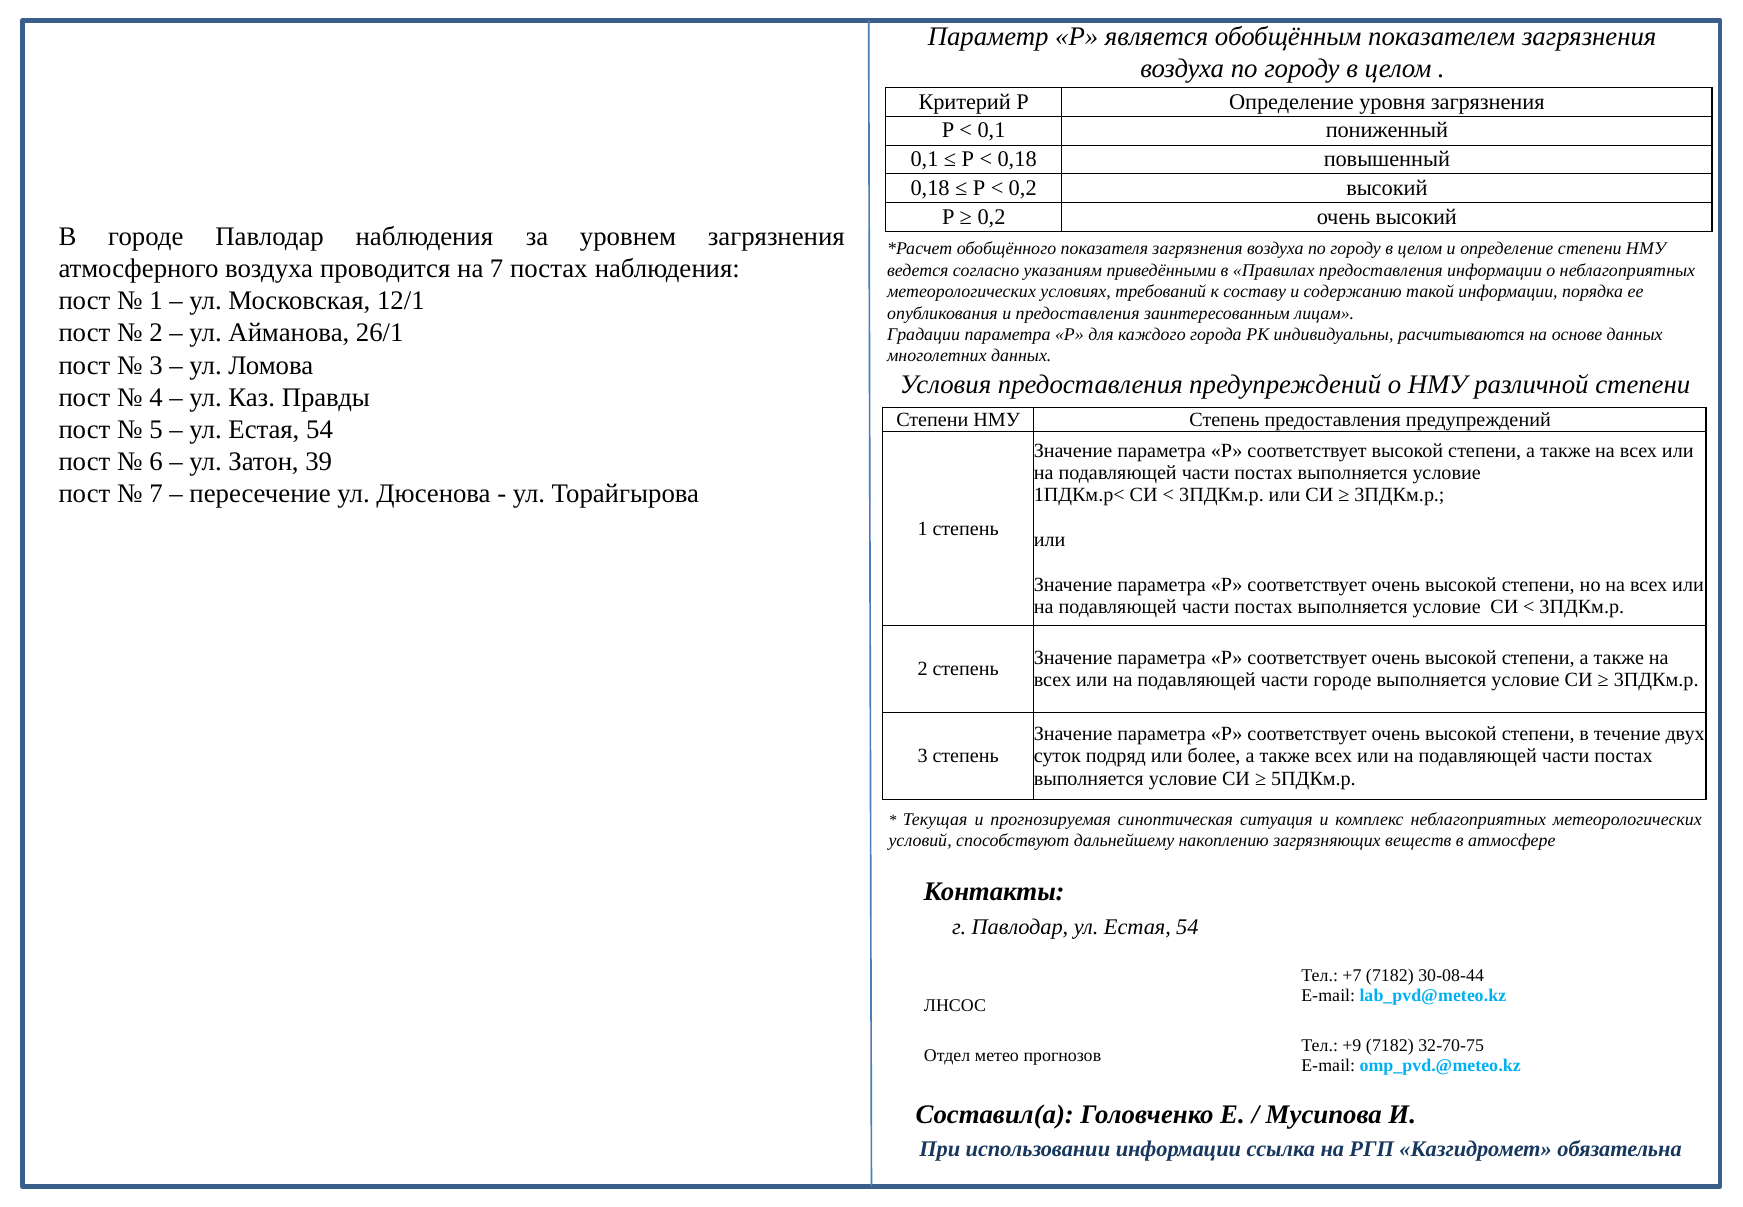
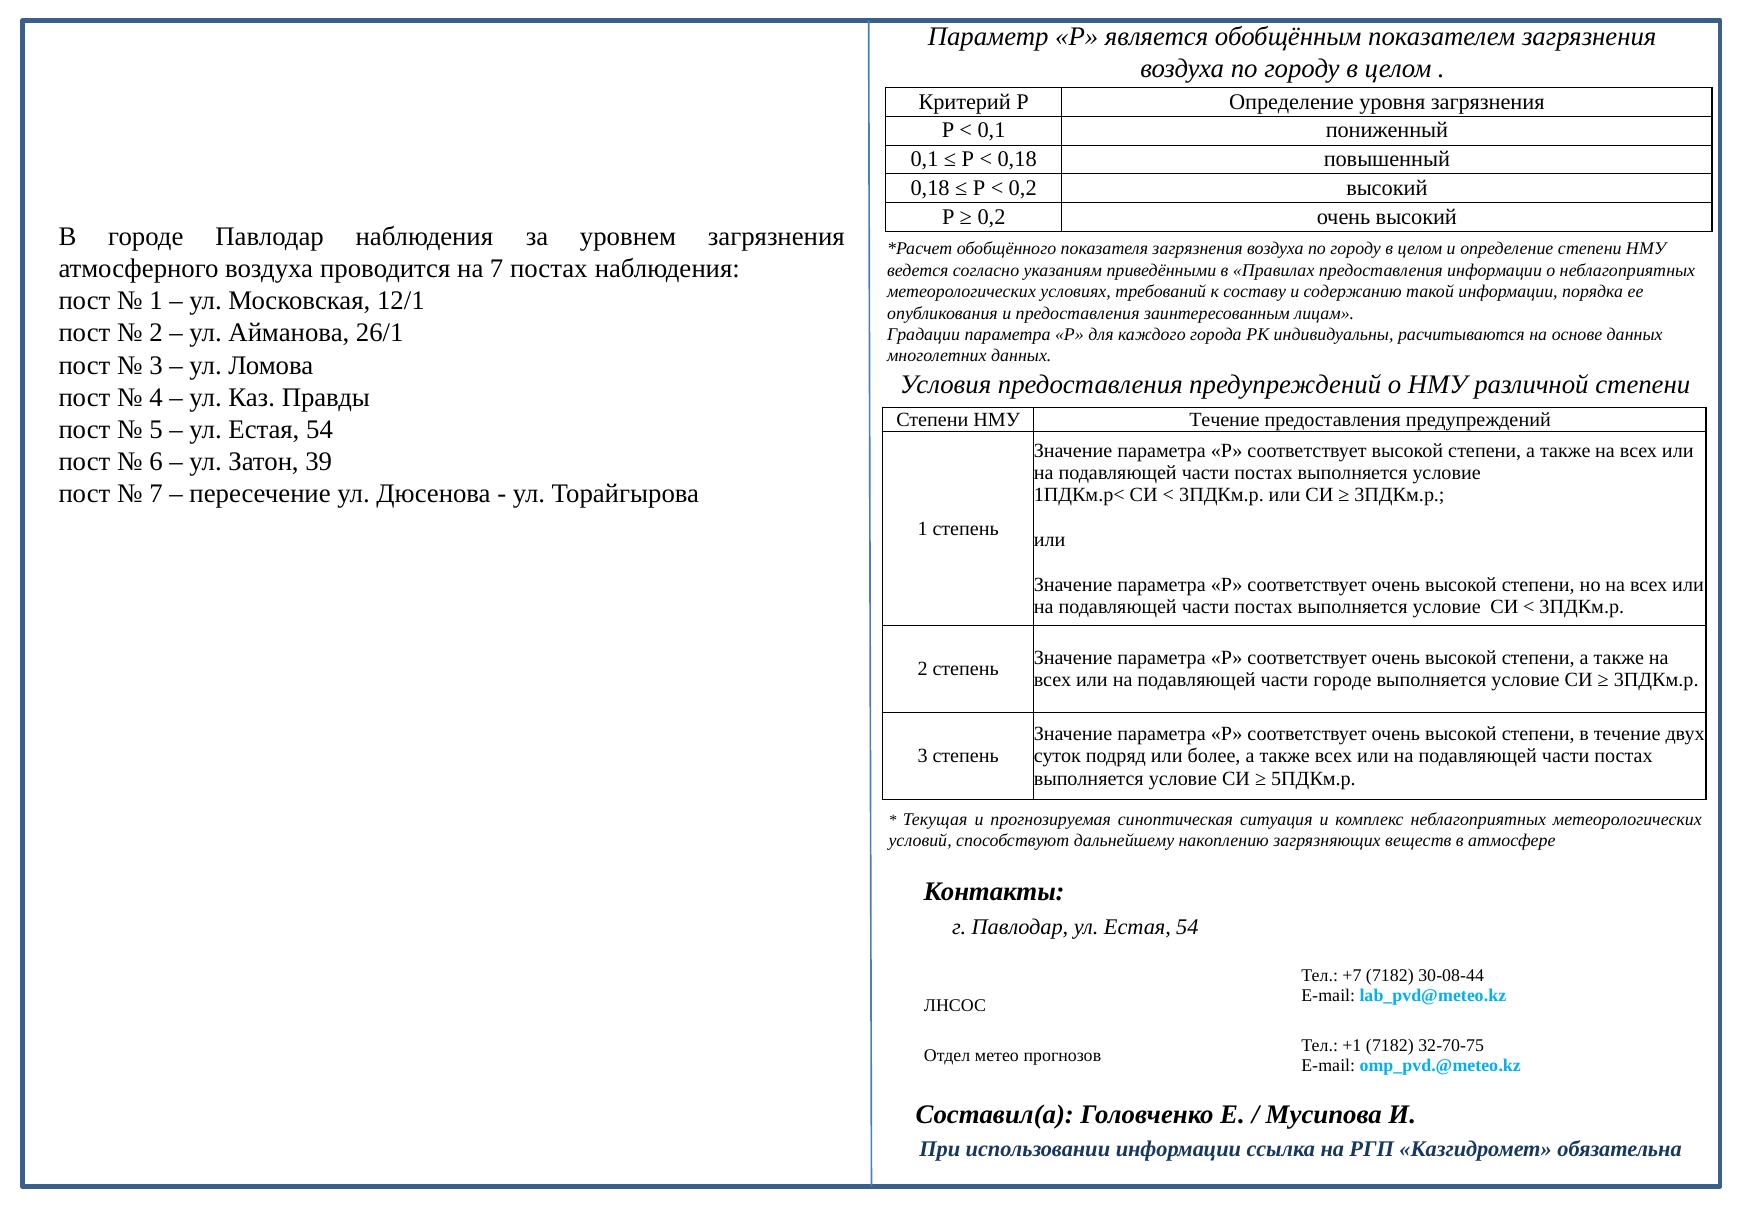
НМУ Степень: Степень -> Течение (1224, 420)
+9: +9 -> +1 (1352, 1045)
